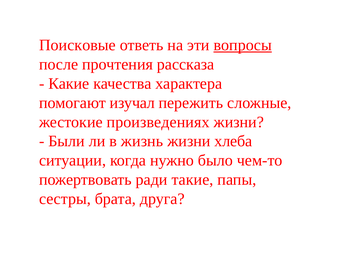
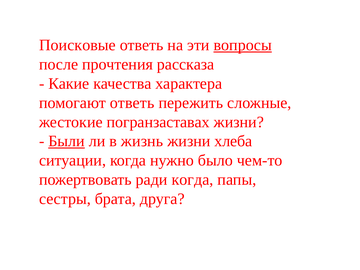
помогают изучал: изучал -> ответь (132, 103)
произведениях: произведениях -> погранзаставах (158, 122)
Были underline: none -> present (67, 141)
ради такие: такие -> когда (192, 180)
